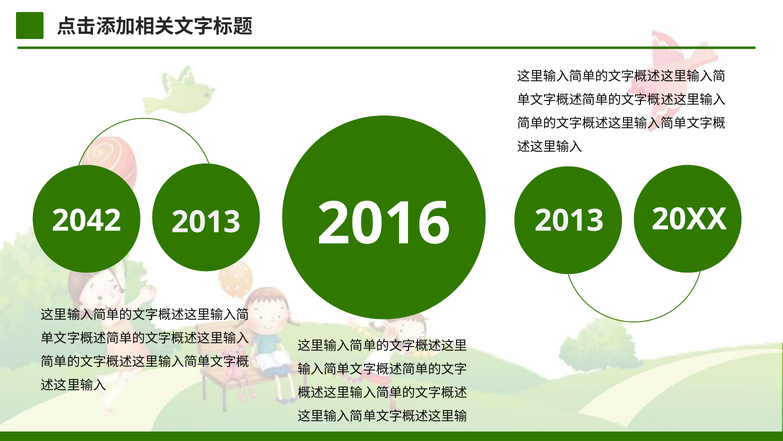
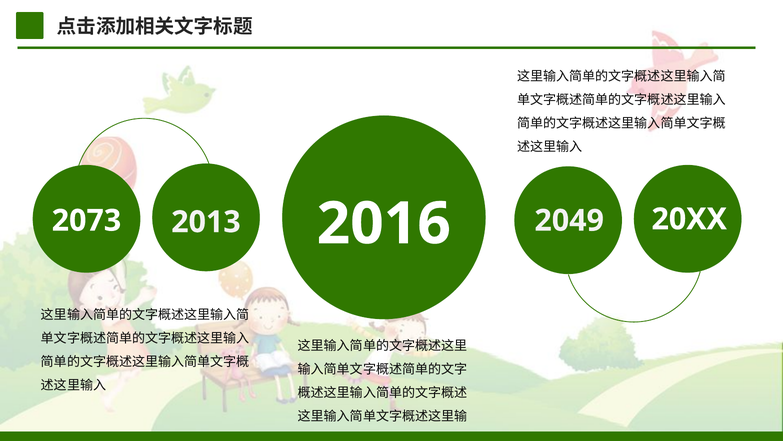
2042: 2042 -> 2073 (86, 220)
2016 2013: 2013 -> 2049 (569, 220)
